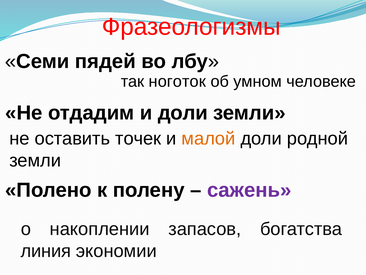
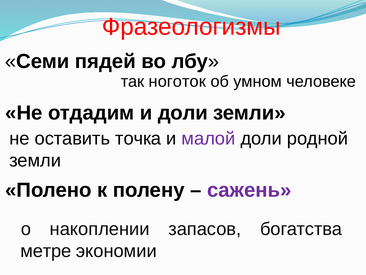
точек: точек -> точка (138, 138)
малой colour: orange -> purple (208, 138)
линия: линия -> метре (46, 251)
